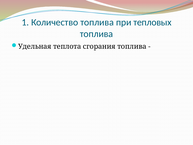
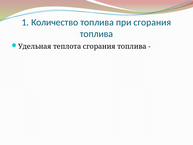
при тепловых: тепловых -> сгорания (152, 22)
